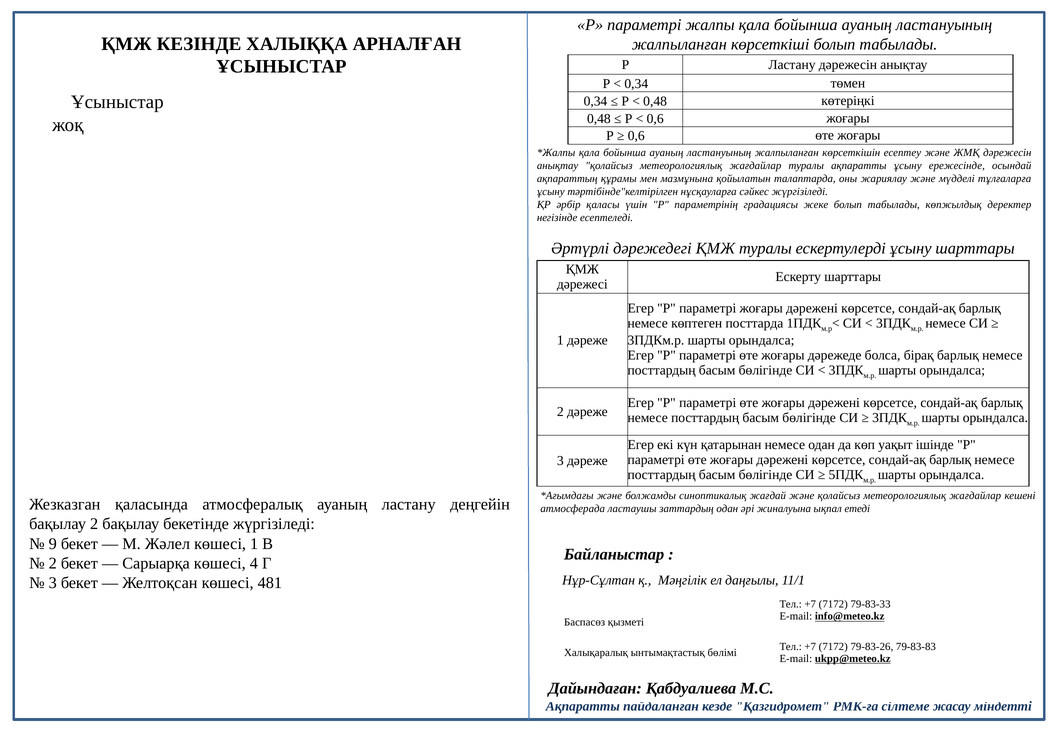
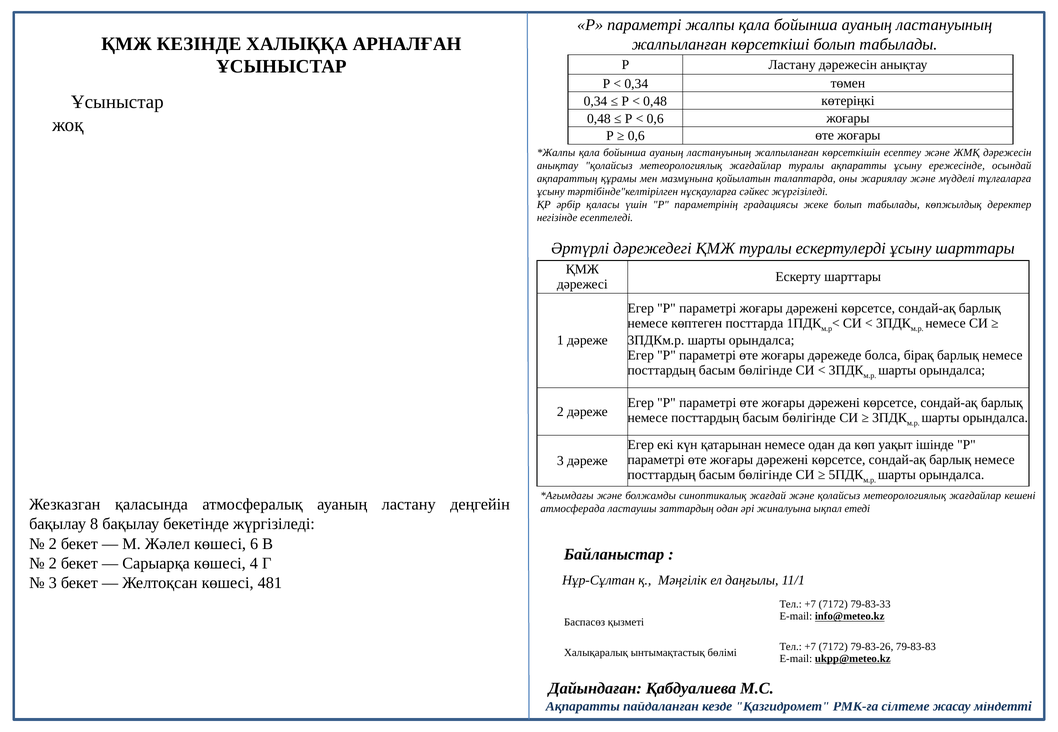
бақылау 2: 2 -> 8 (94, 524)
9: 9 -> 2 (53, 544)
көшесі 1: 1 -> 6 (254, 544)
